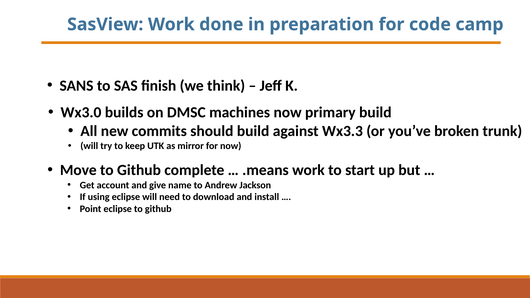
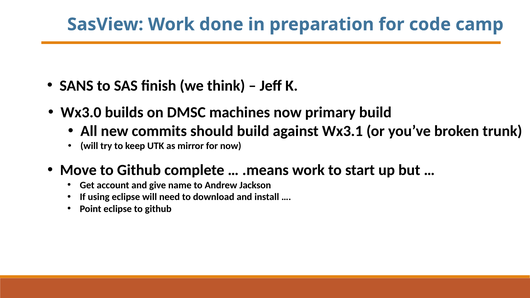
Wx3.3: Wx3.3 -> Wx3.1 (342, 131)
